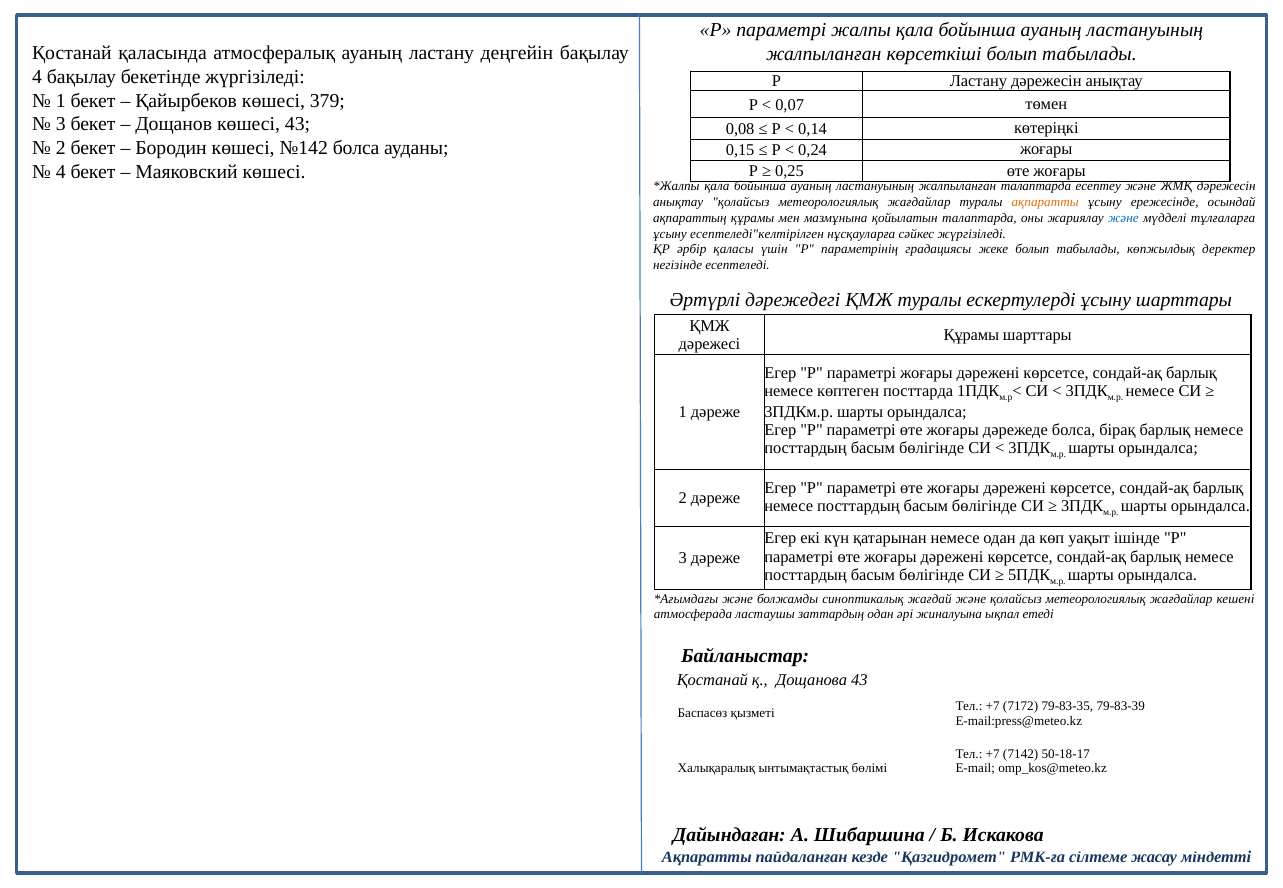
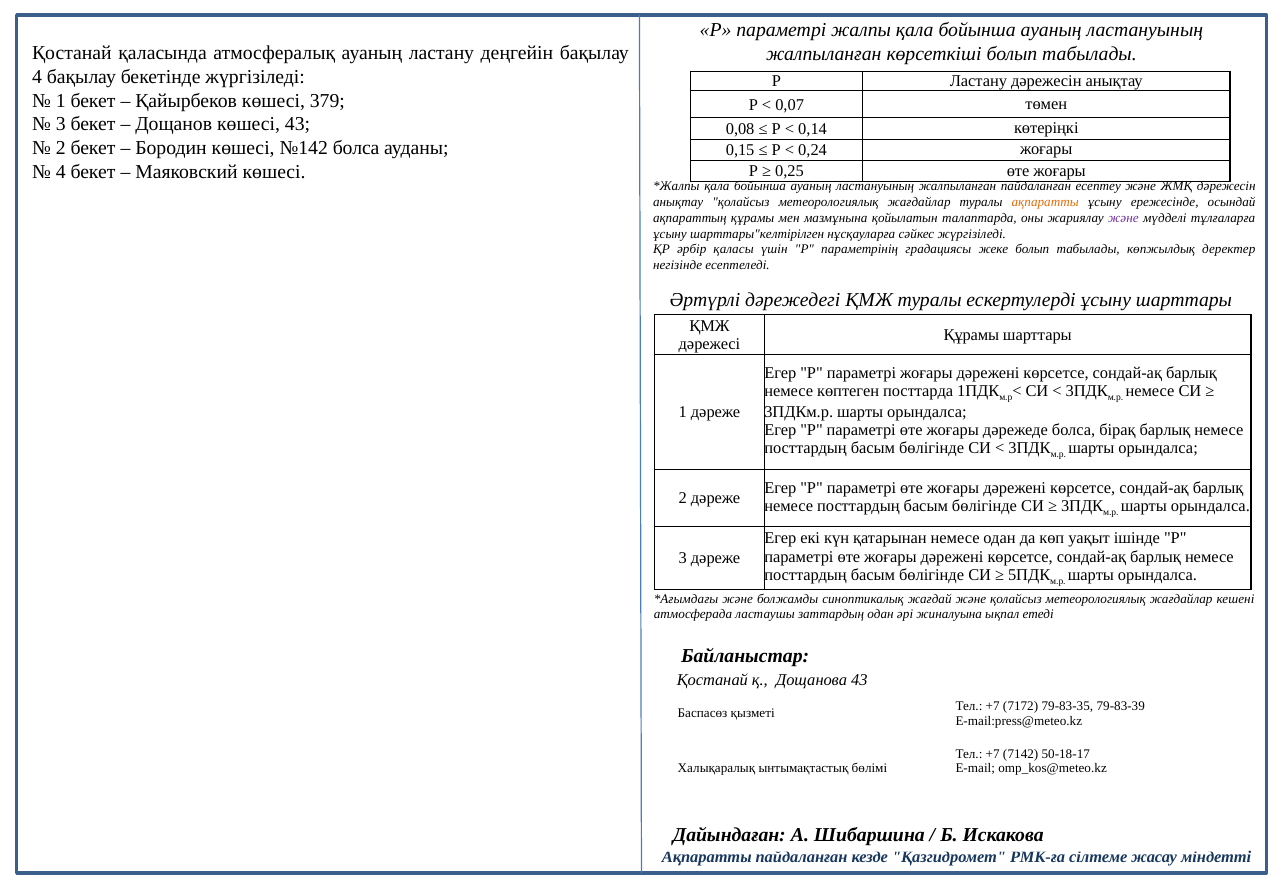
жалпыланған талаптарда: талаптарда -> пайдаланған (1036, 187)
және colour: blue -> purple (1123, 218)
есептеледі"келтірілген: есептеледі"келтірілген -> шарттары"келтірілген (757, 234)
